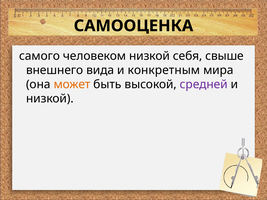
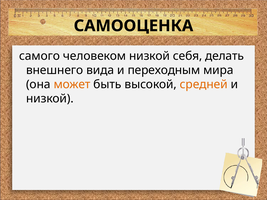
свыше: свыше -> делать (225, 56)
конкретным: конкретным -> переходным (164, 70)
средней colour: purple -> orange (204, 84)
